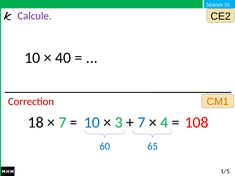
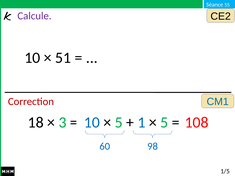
40: 40 -> 51 (63, 58)
CM1 colour: orange -> blue (218, 102)
7: 7 -> 3 (62, 123)
3: 3 -> 5 (119, 123)
7: 7 -> 1 (141, 123)
4: 4 -> 5 (164, 123)
65: 65 -> 98 (153, 146)
